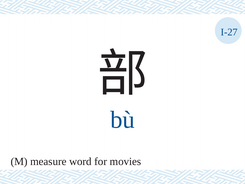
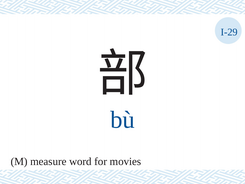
I-27: I-27 -> I-29 (229, 32)
